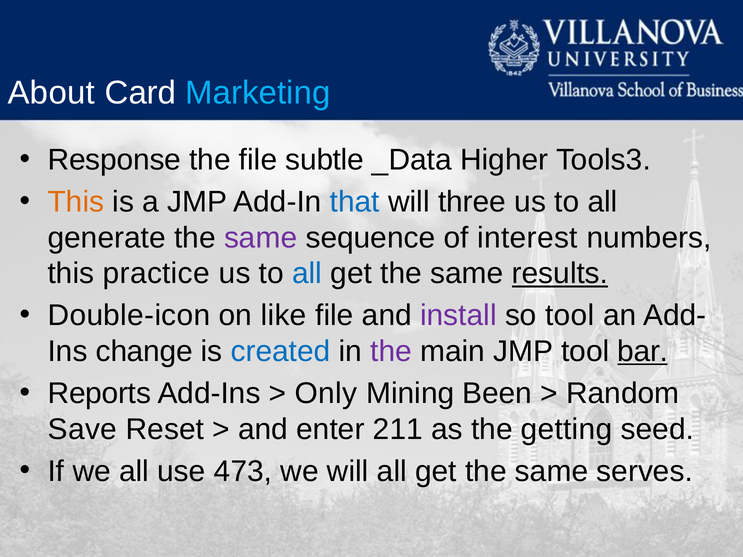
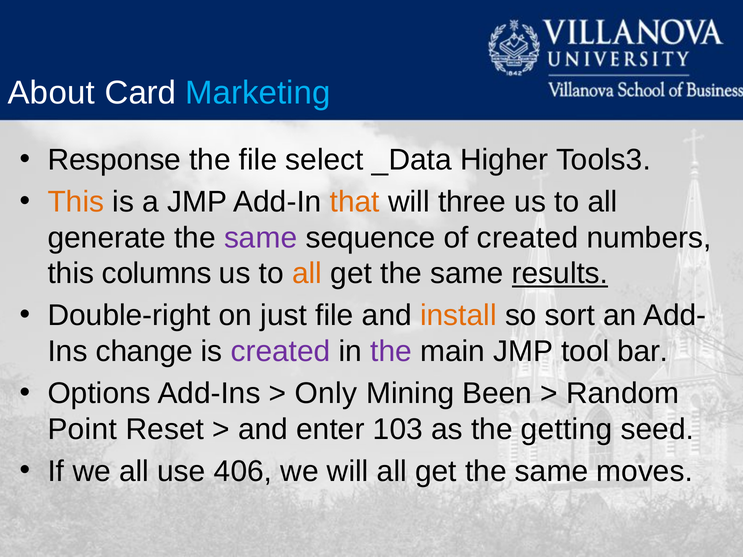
subtle: subtle -> select (325, 160)
that colour: blue -> orange (355, 202)
of interest: interest -> created (528, 238)
practice: practice -> columns (157, 274)
all colour: blue -> orange (307, 274)
Double-icon: Double-icon -> Double-right (129, 316)
like: like -> just (284, 316)
install colour: purple -> orange (458, 316)
so tool: tool -> sort (570, 316)
created colour: blue -> purple (280, 352)
bar underline: present -> none (643, 352)
Reports: Reports -> Options (99, 394)
Save: Save -> Point (82, 429)
211: 211 -> 103 (398, 429)
473: 473 -> 406 (243, 471)
serves: serves -> moves (645, 471)
